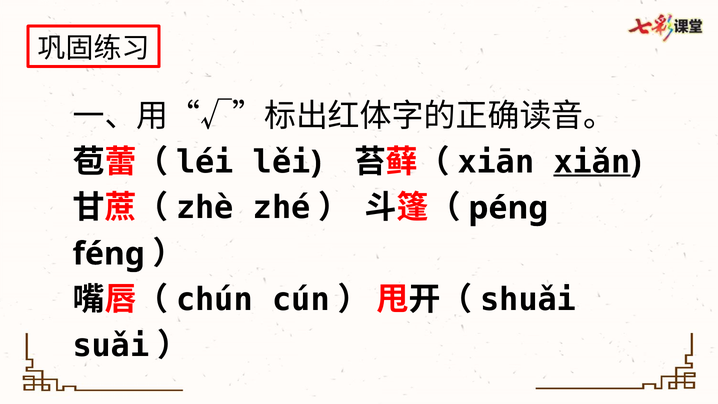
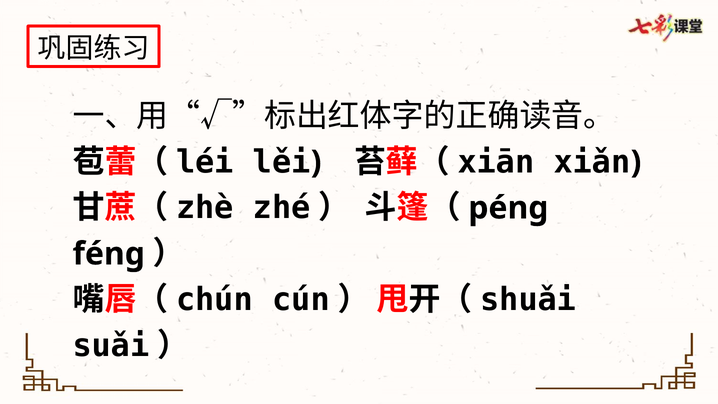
xiǎn underline: present -> none (592, 162)
